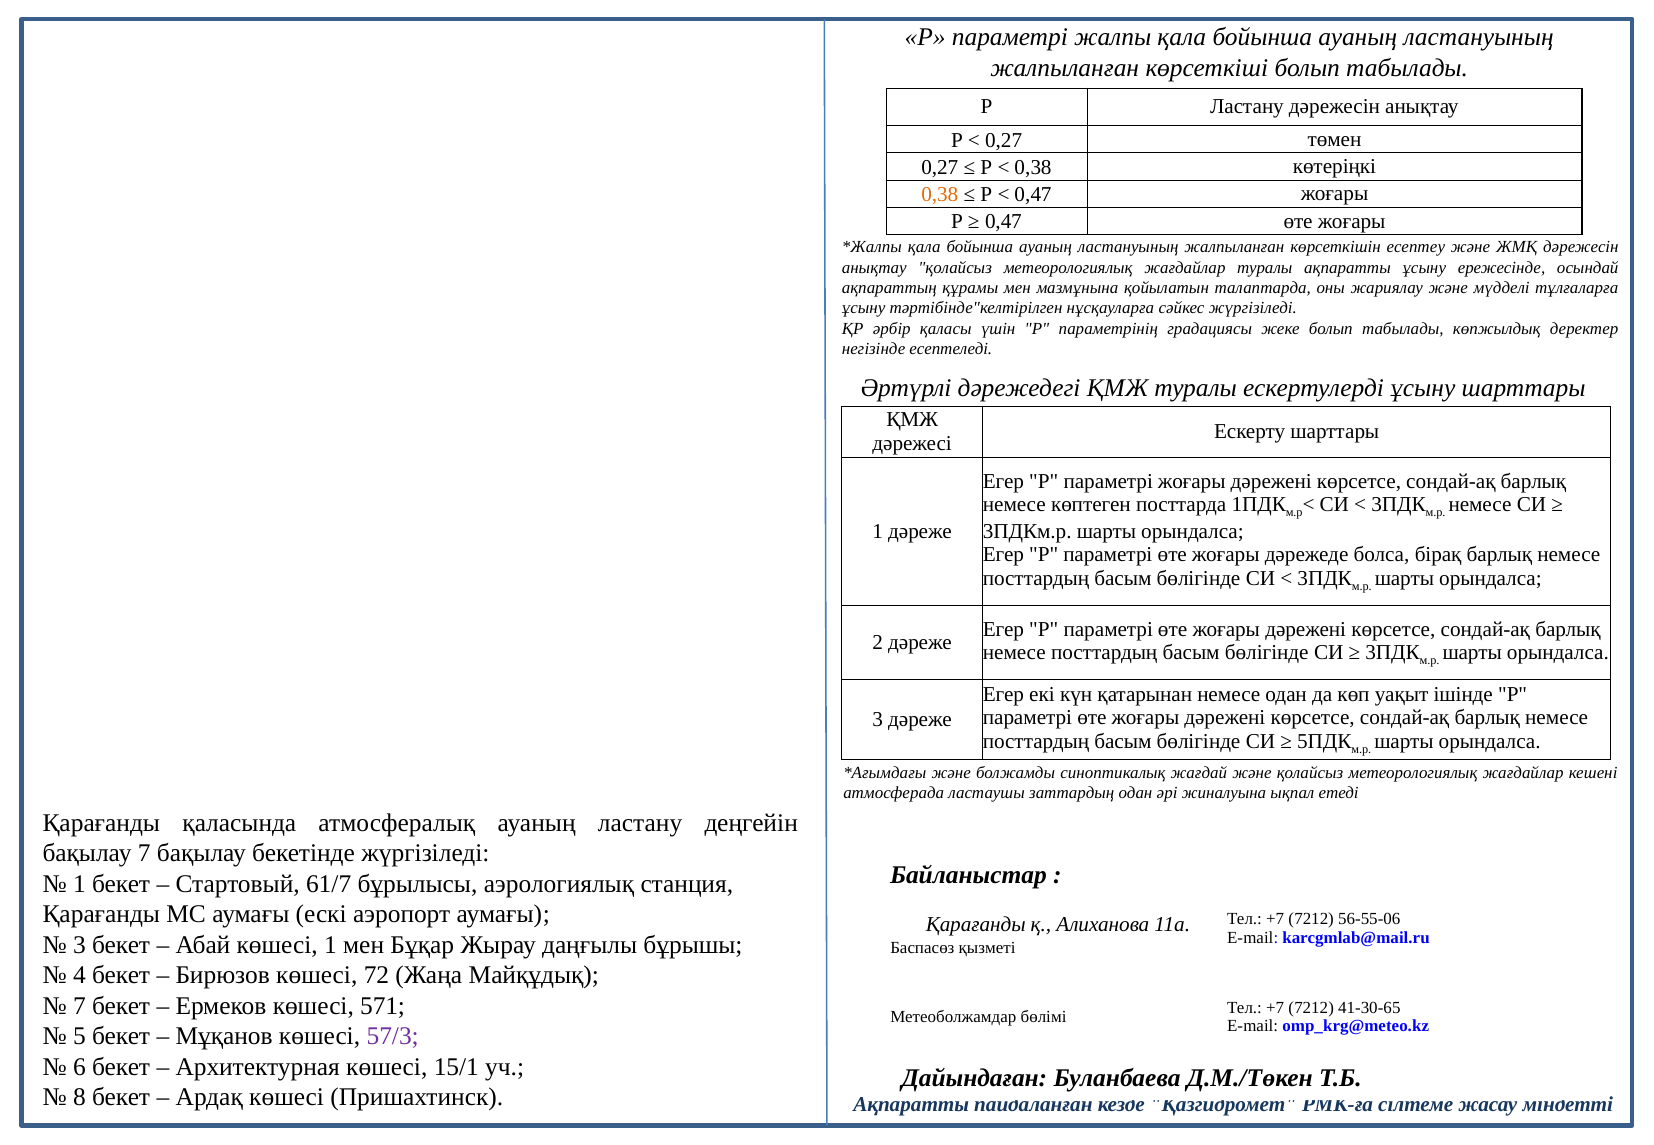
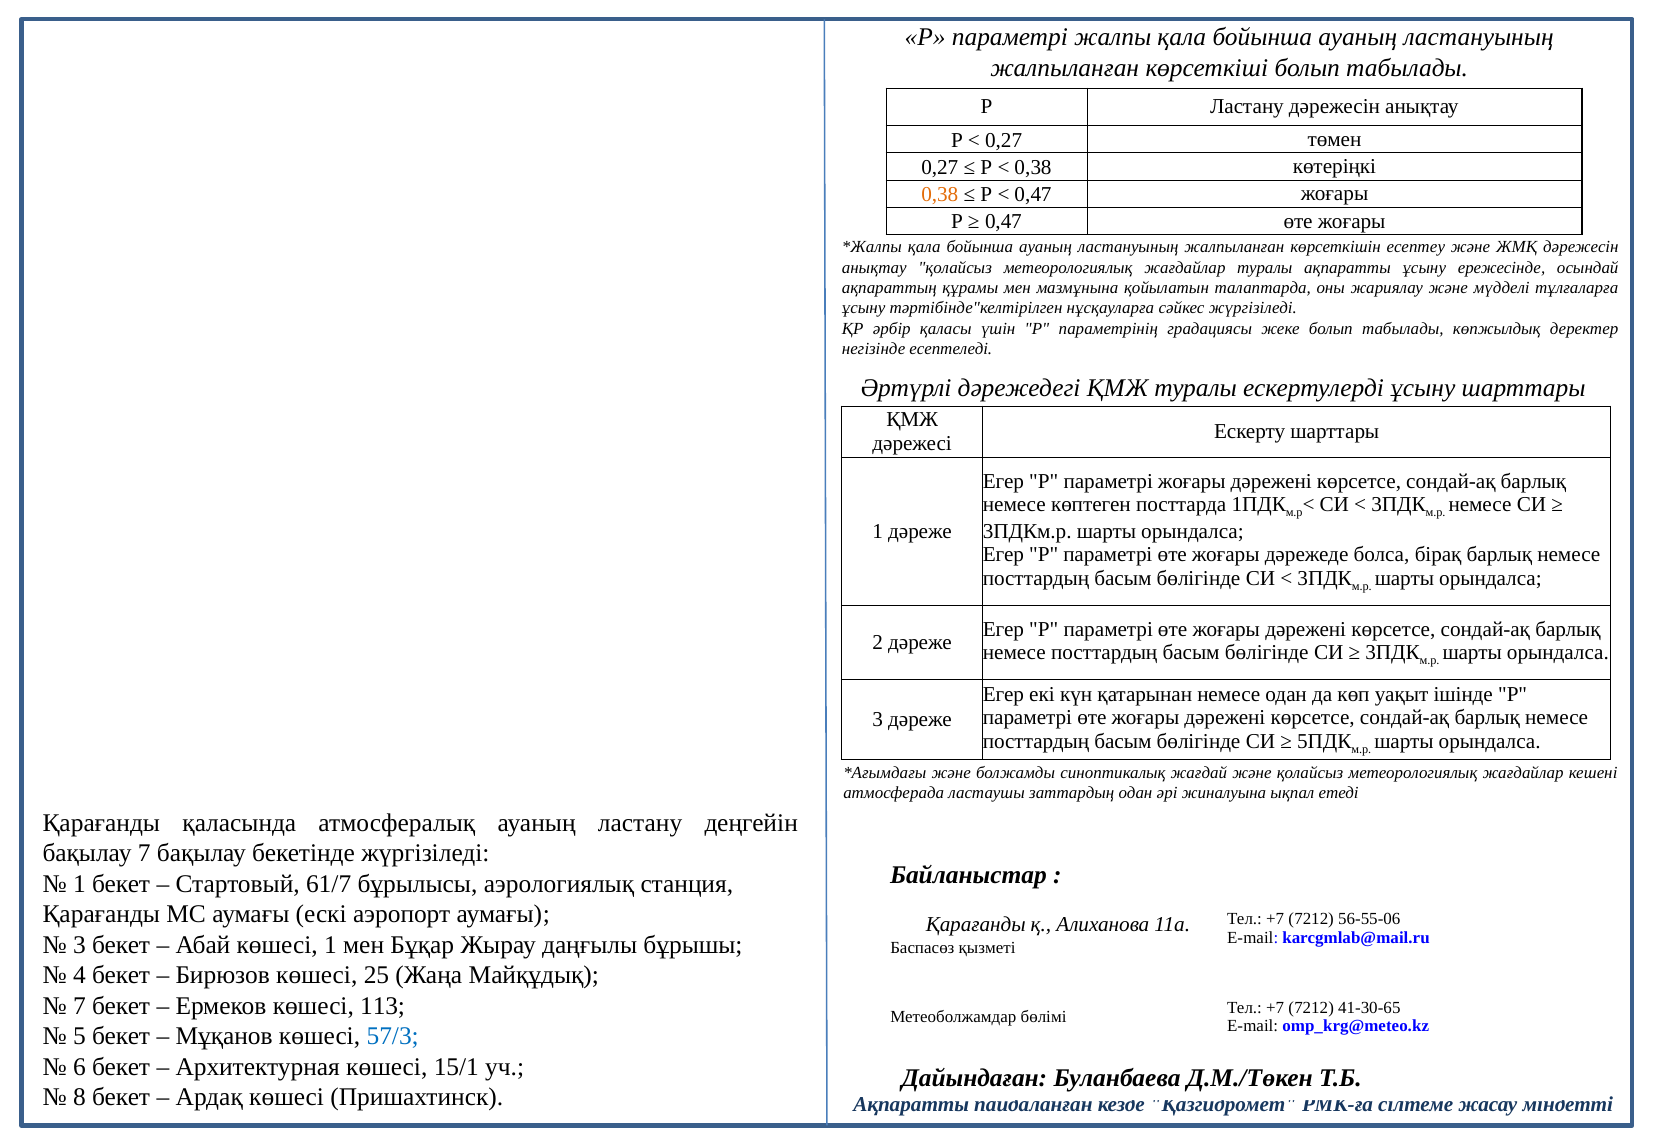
72: 72 -> 25 (376, 976)
571: 571 -> 113 (383, 1006)
57/3 colour: purple -> blue (393, 1037)
